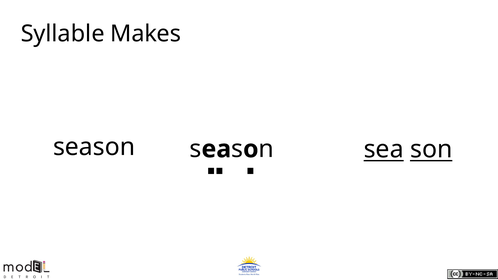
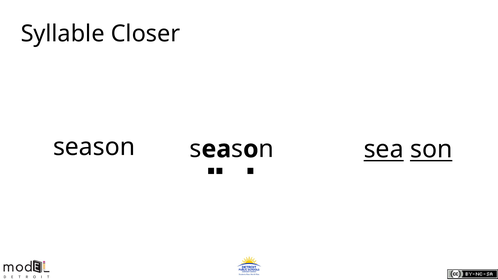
Makes: Makes -> Closer (145, 34)
